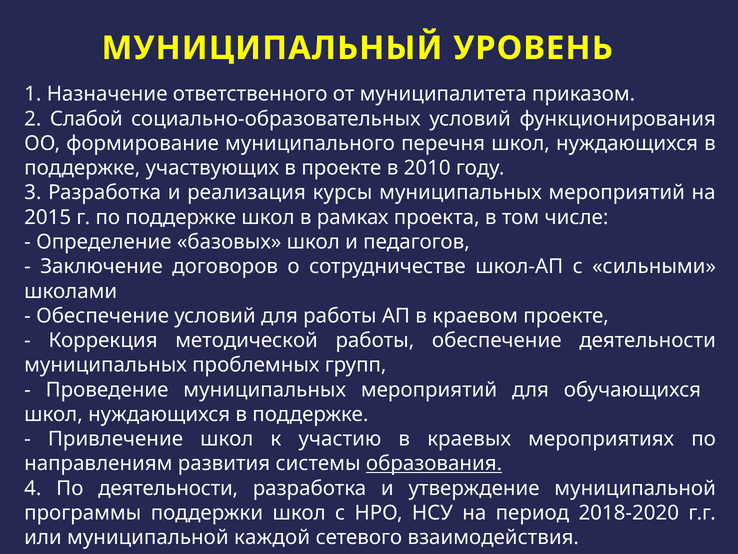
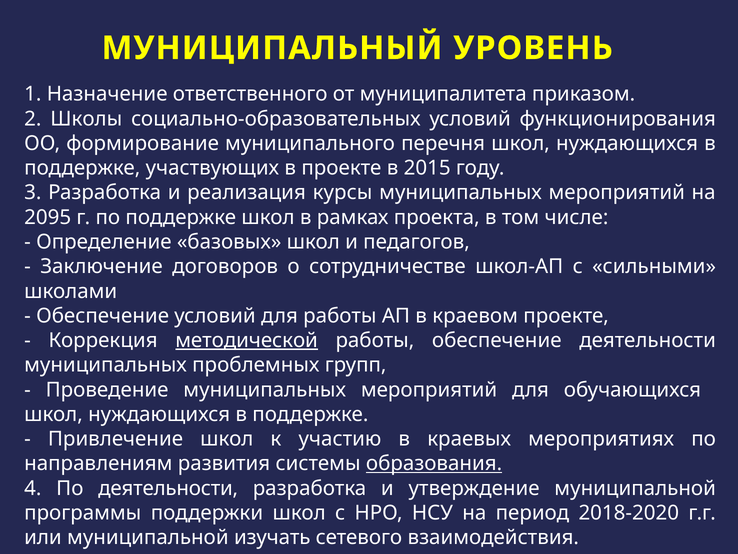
Слабой: Слабой -> Школы (86, 119)
2010: 2010 -> 2015 (427, 168)
2015: 2015 -> 2095 (48, 217)
методической underline: none -> present (247, 340)
каждой: каждой -> изучать (272, 537)
